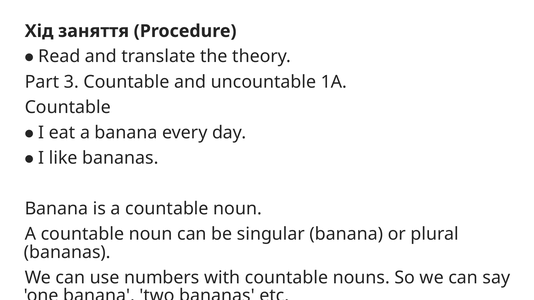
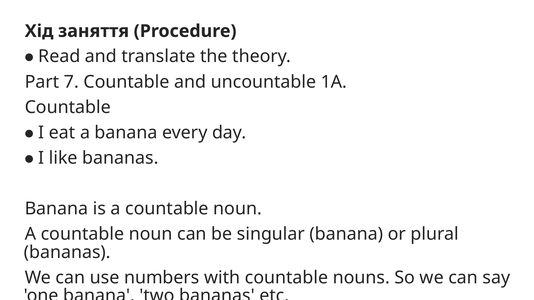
3: 3 -> 7 (71, 82)
